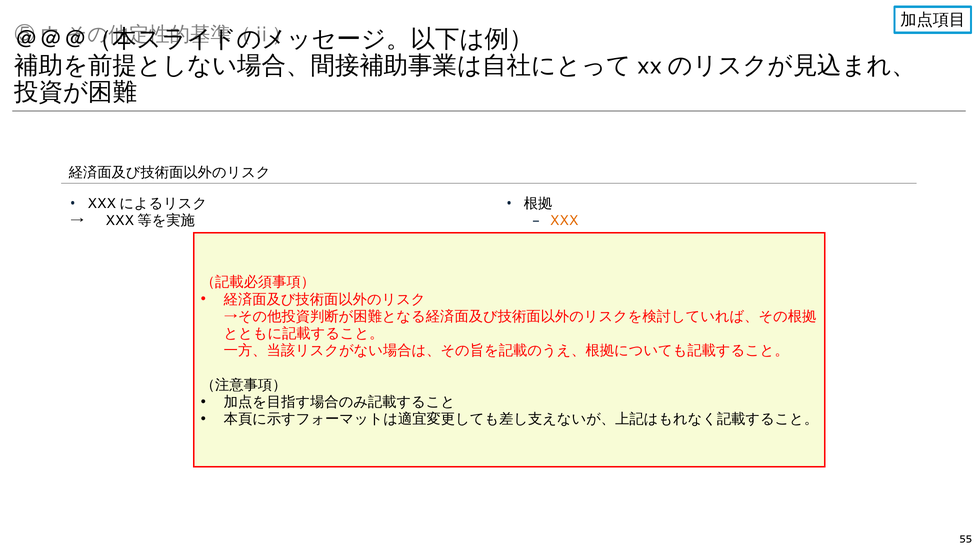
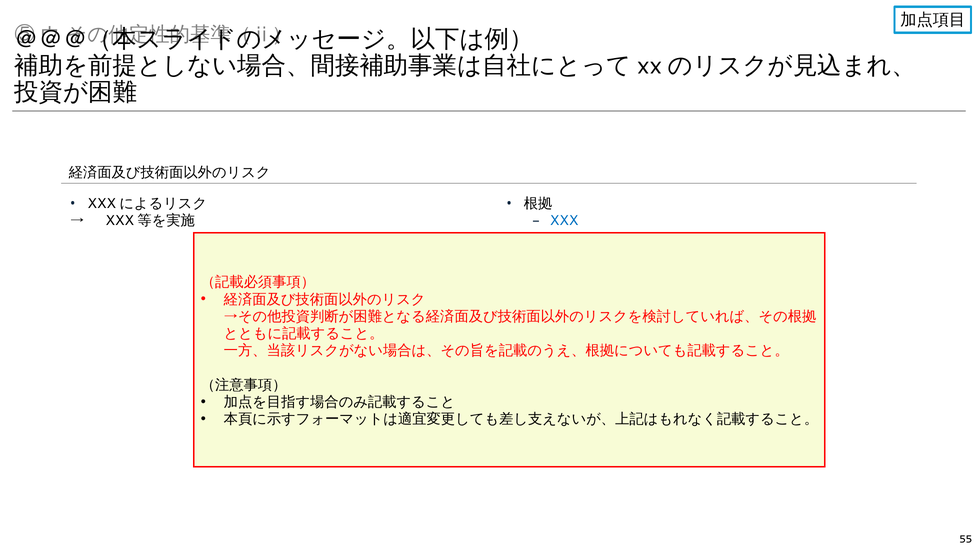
XXX colour: orange -> blue (564, 221)
